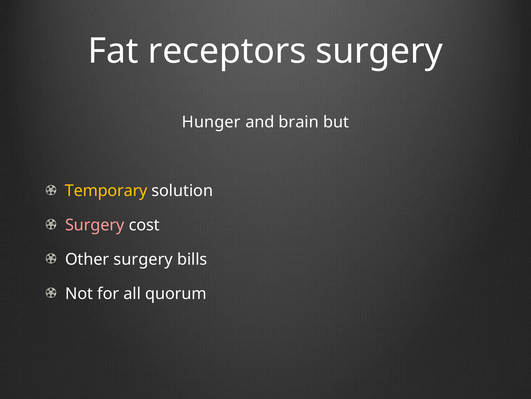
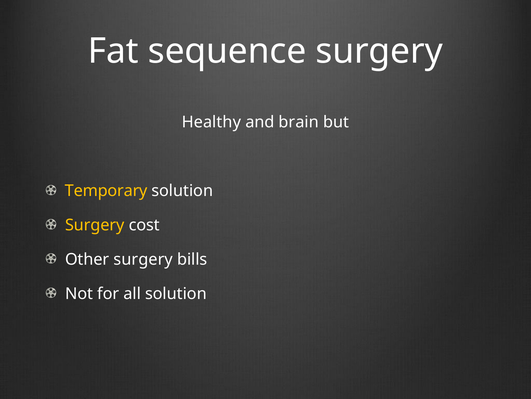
receptors: receptors -> sequence (227, 51)
Hunger: Hunger -> Healthy (211, 122)
Surgery colour: pink -> yellow (95, 225)
all quorum: quorum -> solution (176, 293)
